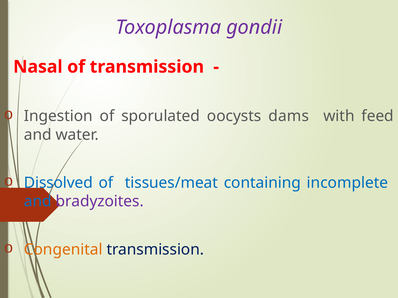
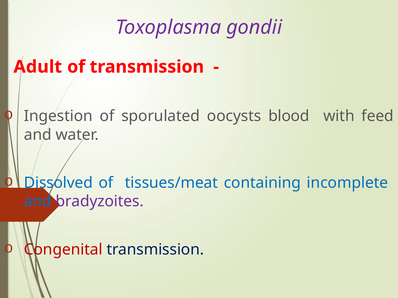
Nasal: Nasal -> Adult (38, 67)
dams: dams -> blood (289, 116)
Congenital colour: orange -> red (63, 250)
